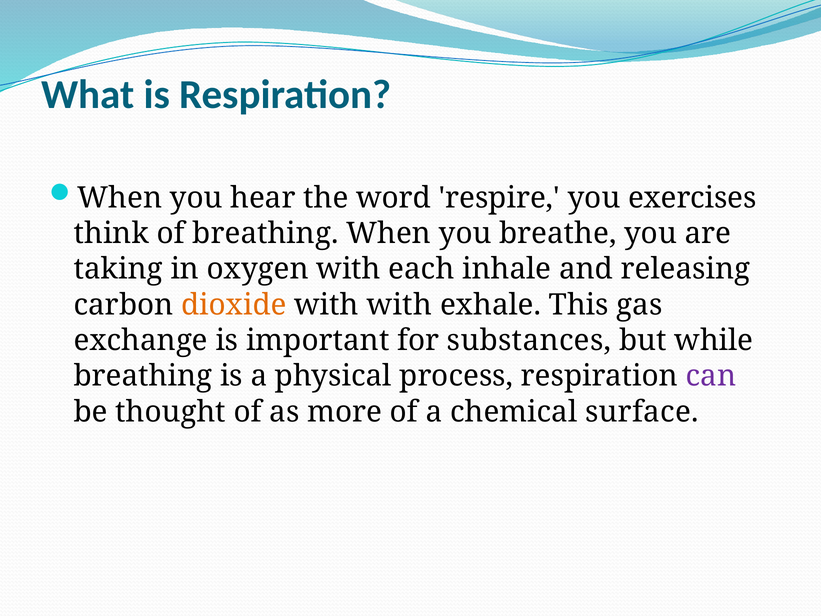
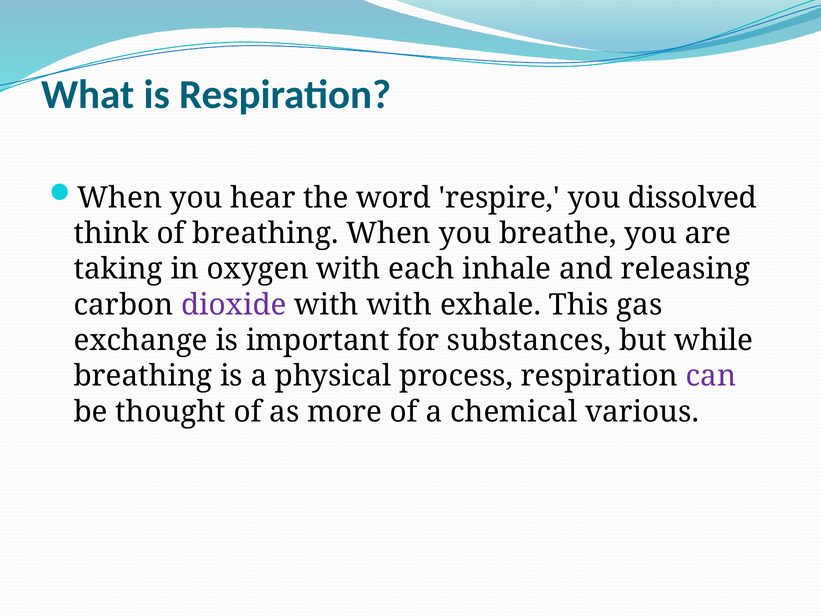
exercises: exercises -> dissolved (692, 198)
dioxide colour: orange -> purple (234, 305)
surface: surface -> various (642, 412)
